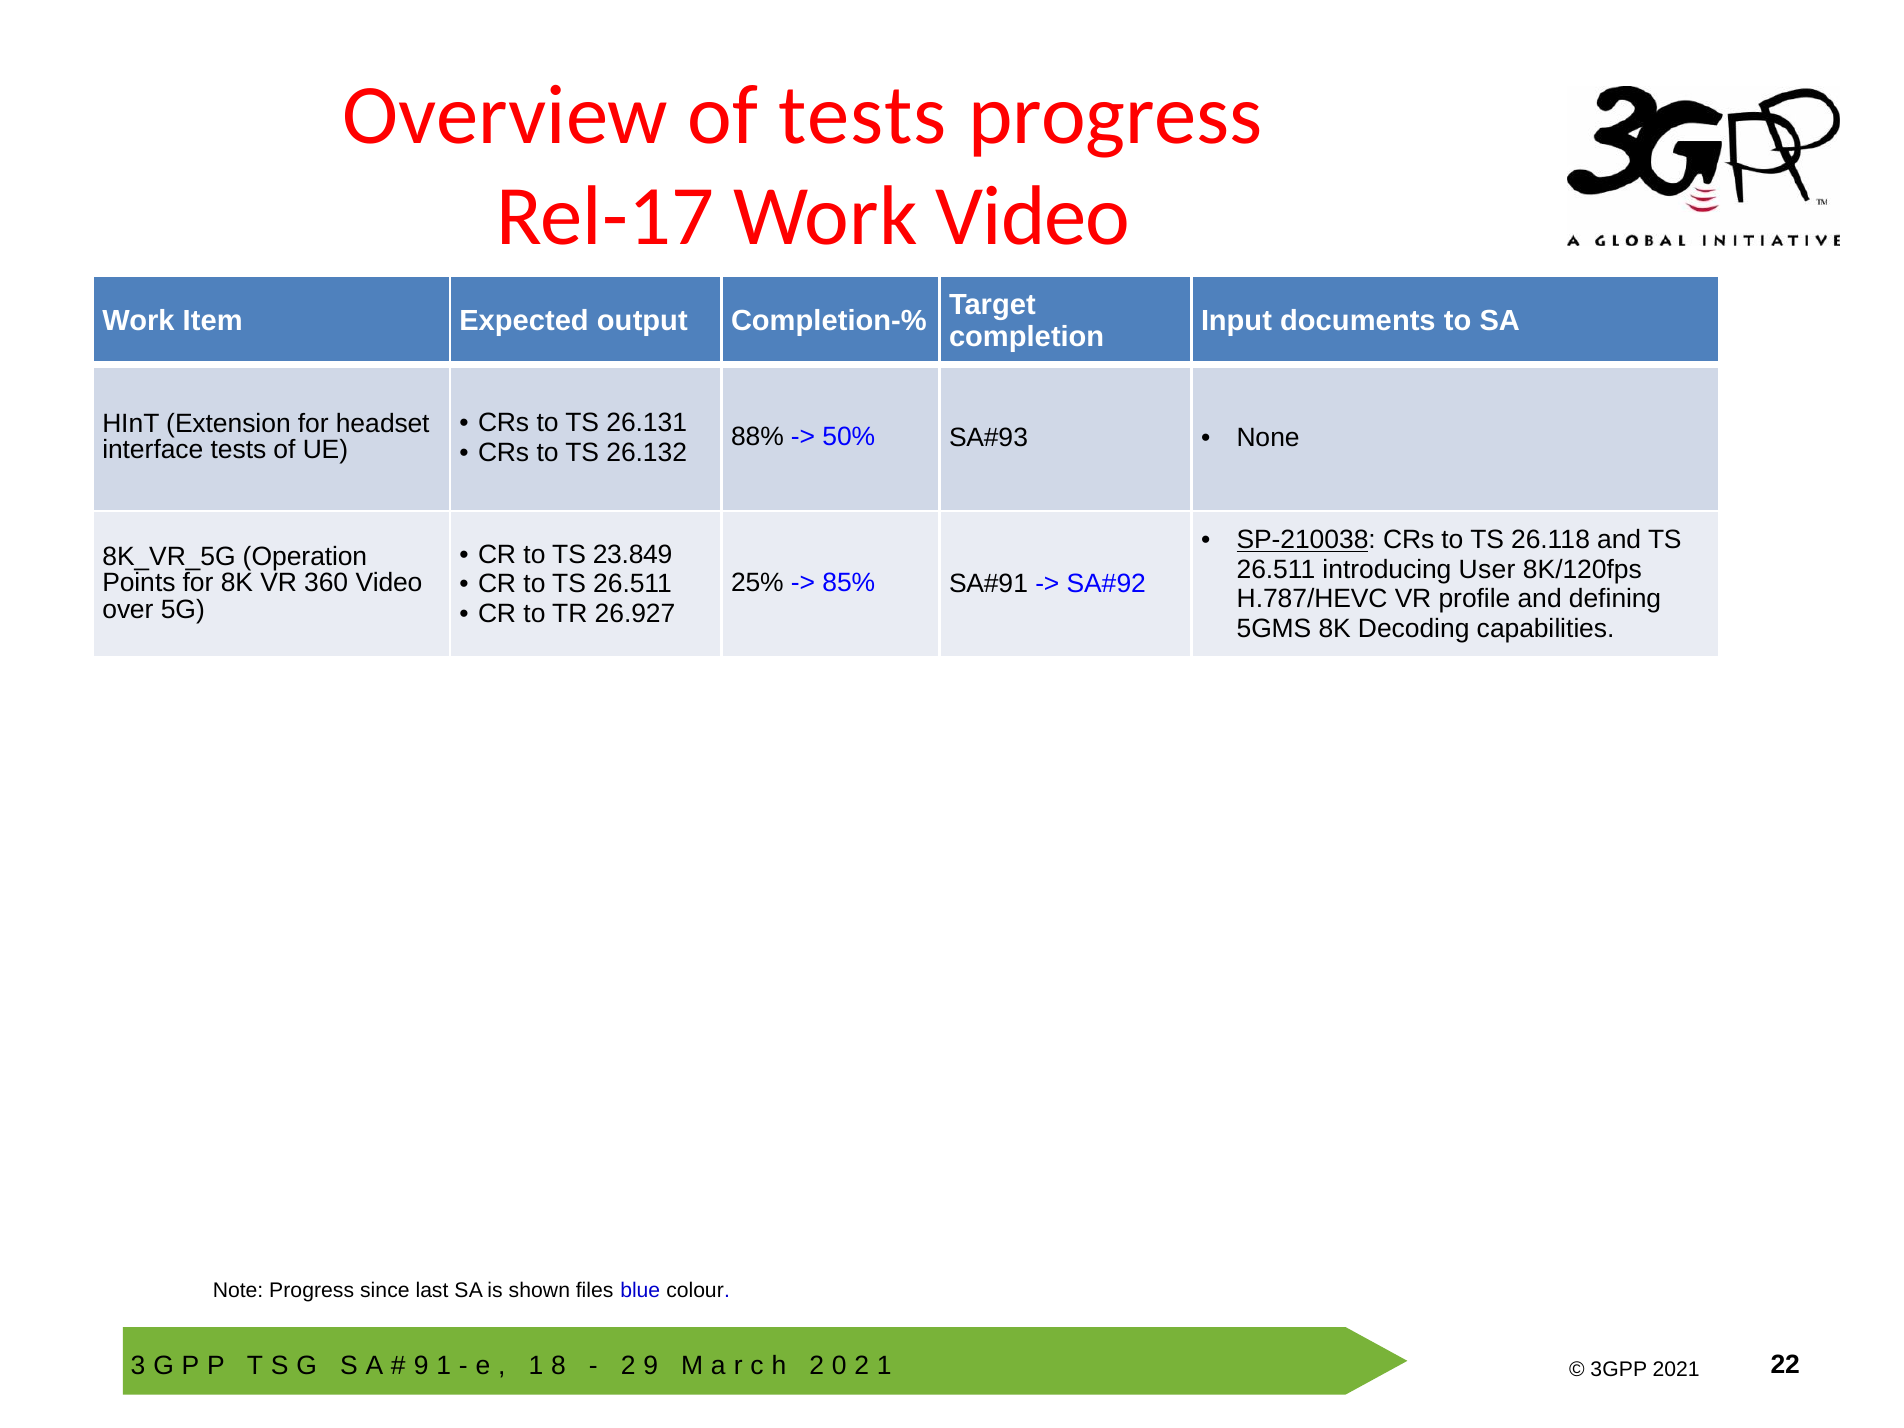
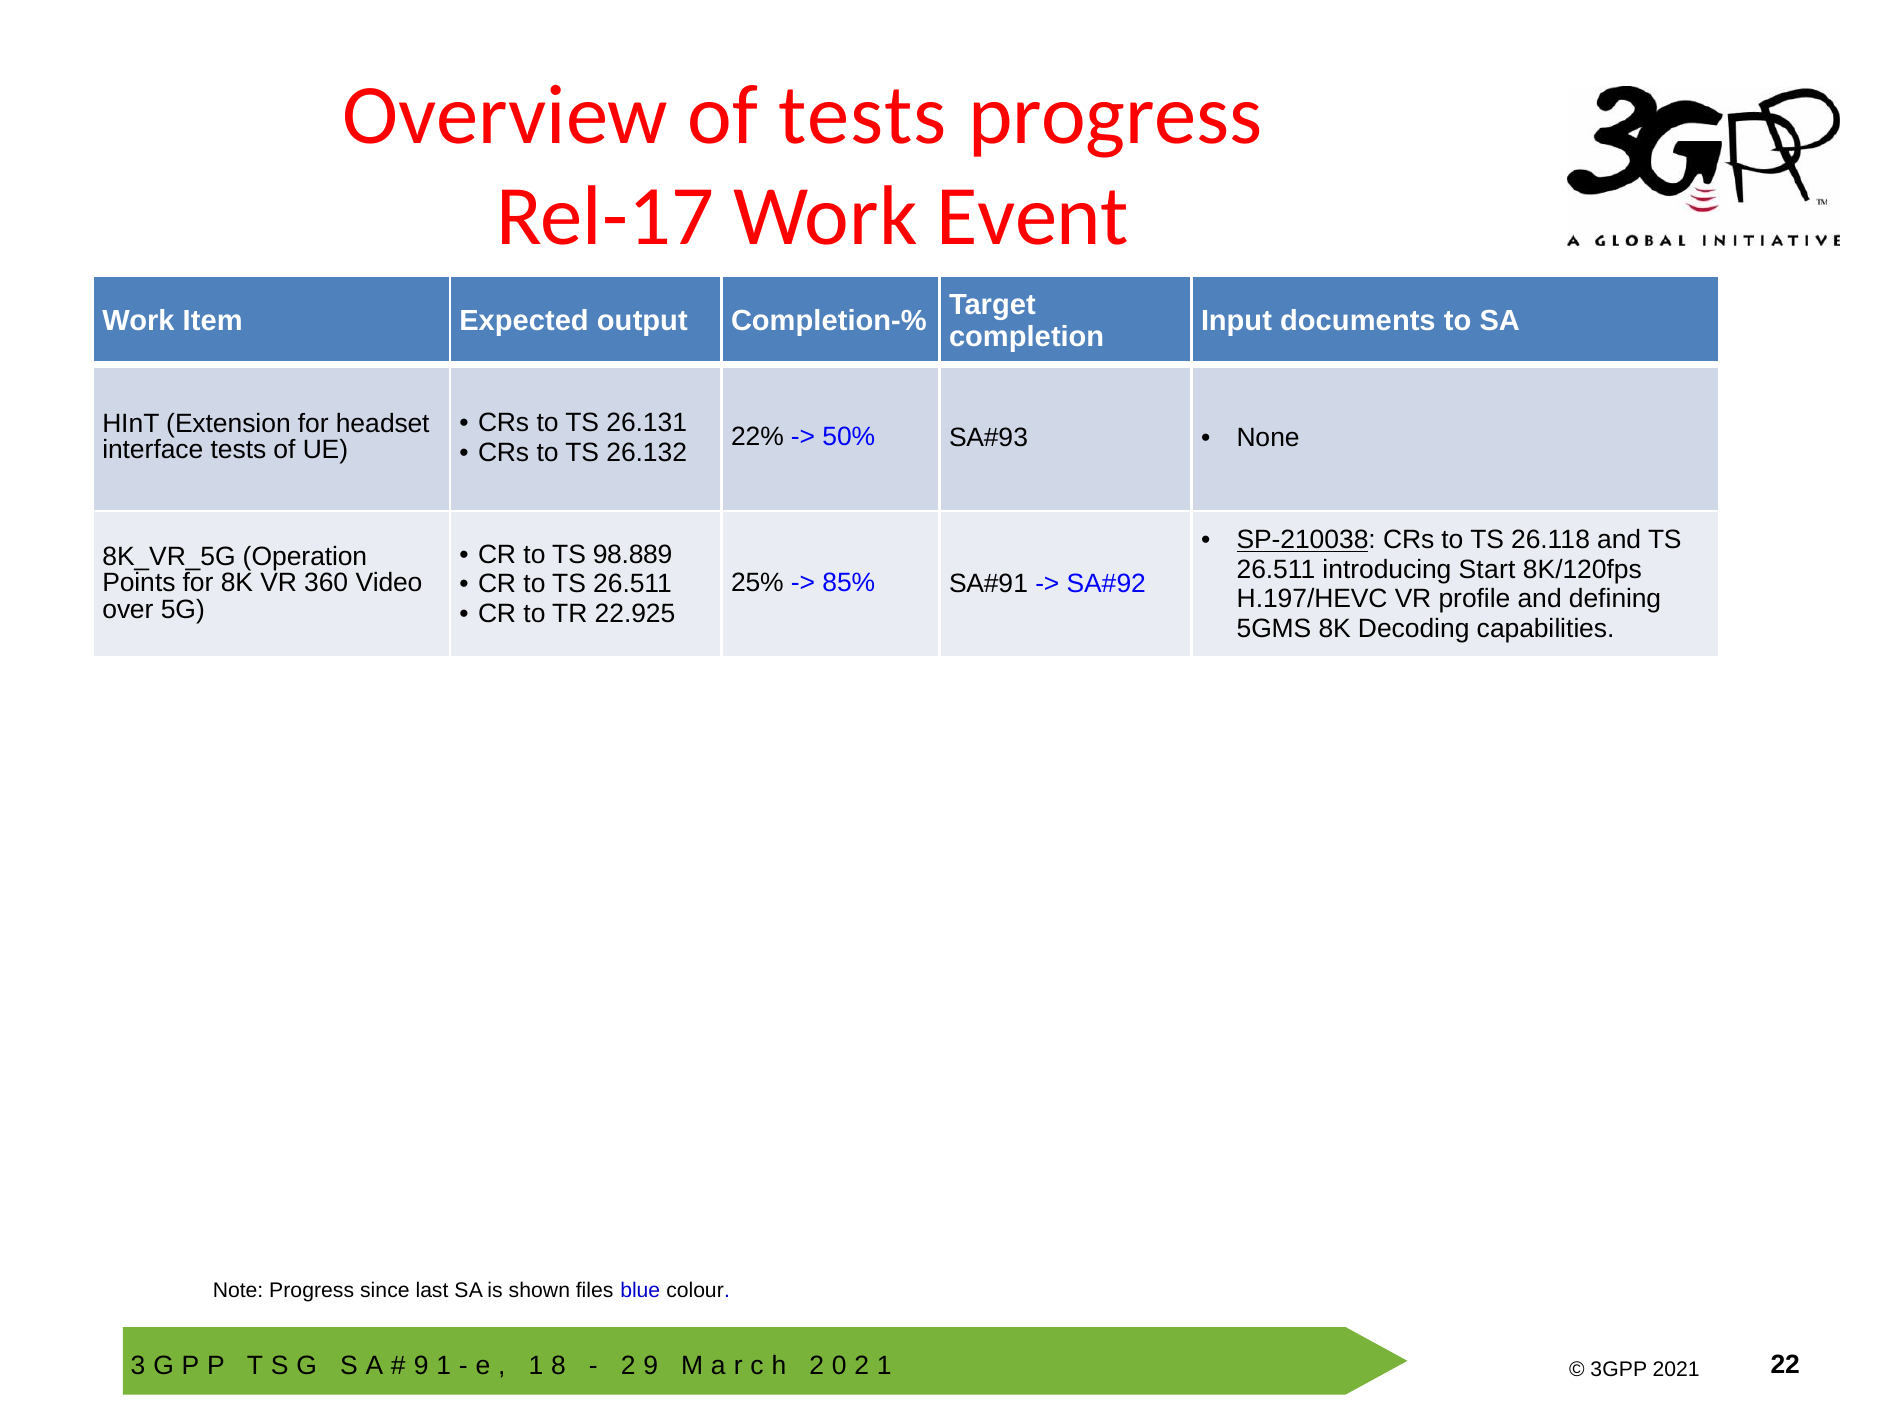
Work Video: Video -> Event (1033, 217)
88%: 88% -> 22% (757, 437)
23.849: 23.849 -> 98.889 (633, 555)
User: User -> Start (1487, 569)
H.787/HEVC: H.787/HEVC -> H.197/HEVC (1312, 599)
26.927: 26.927 -> 22.925 (635, 614)
